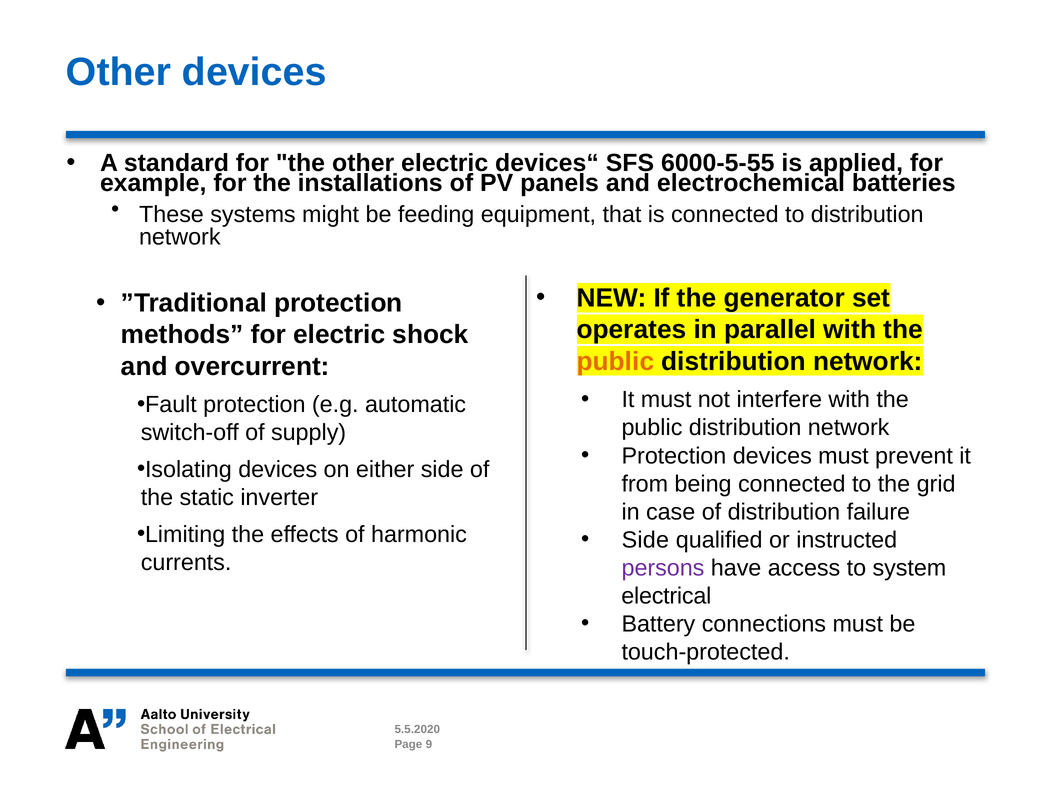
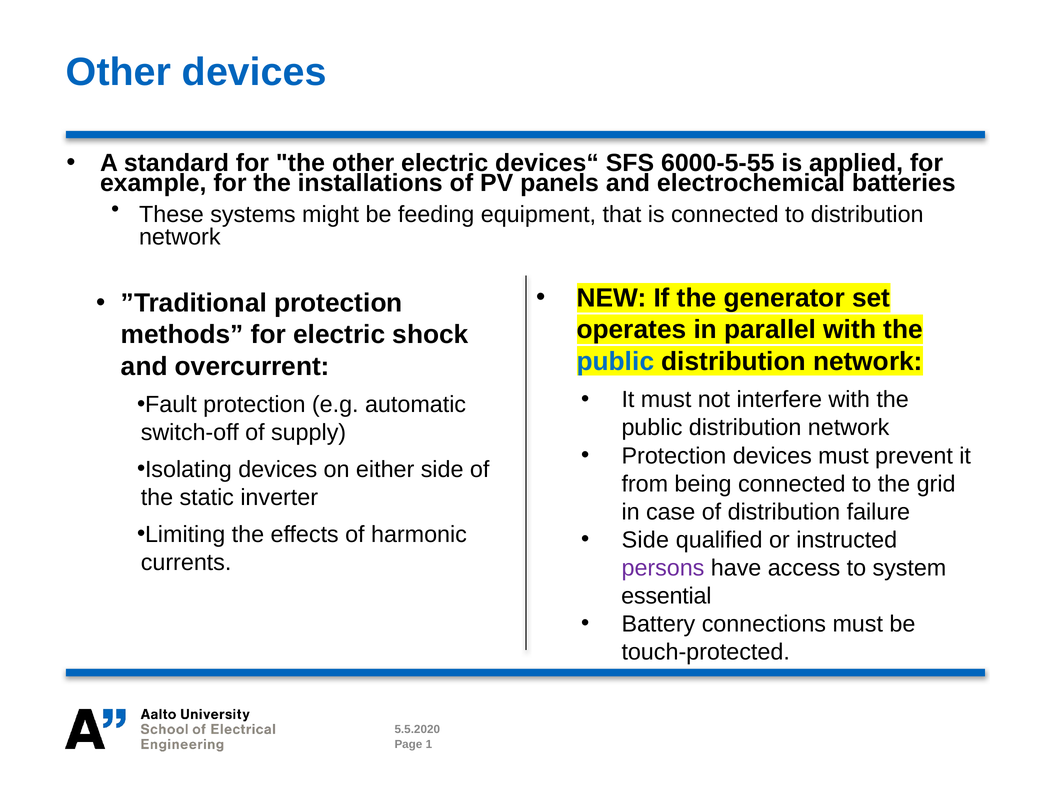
public colour: orange -> blue (616, 361)
electrical: electrical -> essential (666, 596)
9: 9 -> 1 (429, 744)
